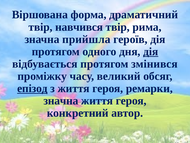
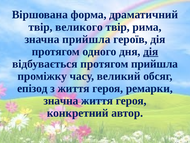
навчився: навчився -> великого (79, 27)
протягом змінився: змінився -> прийшла (155, 64)
епізод underline: present -> none (32, 88)
